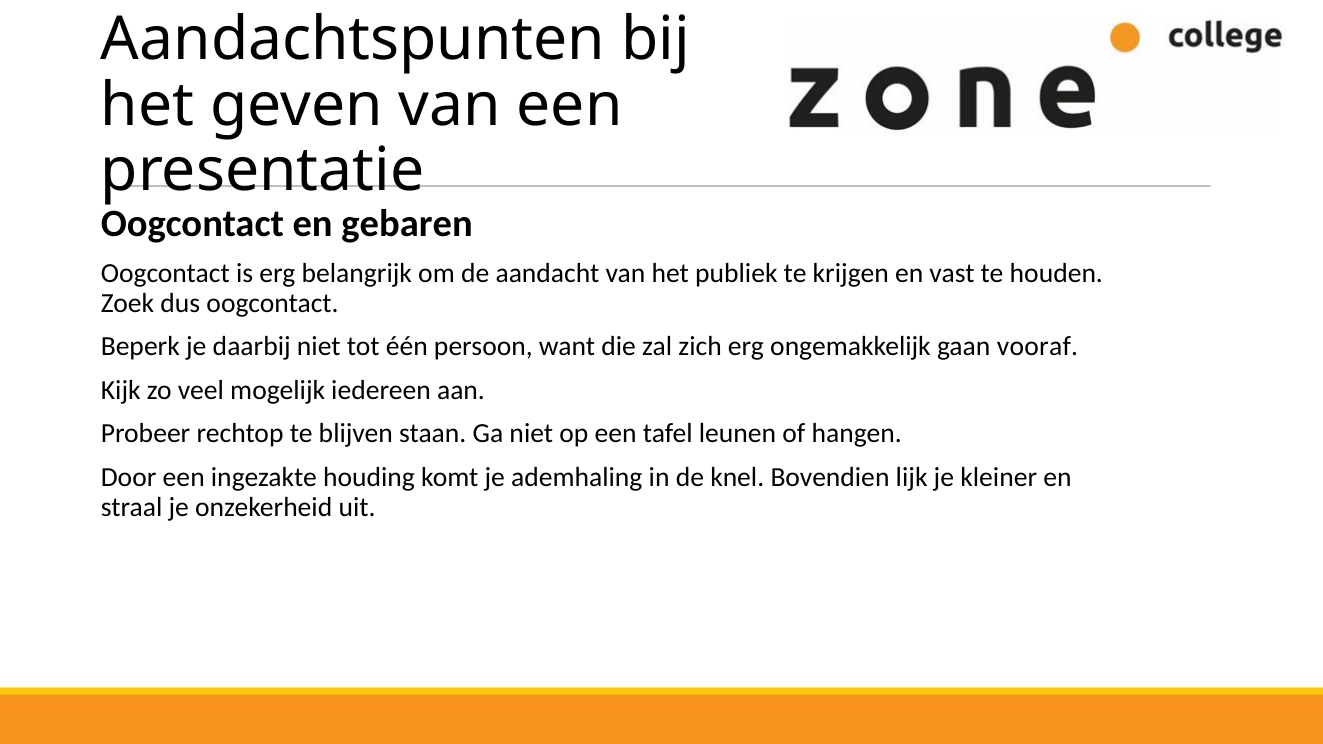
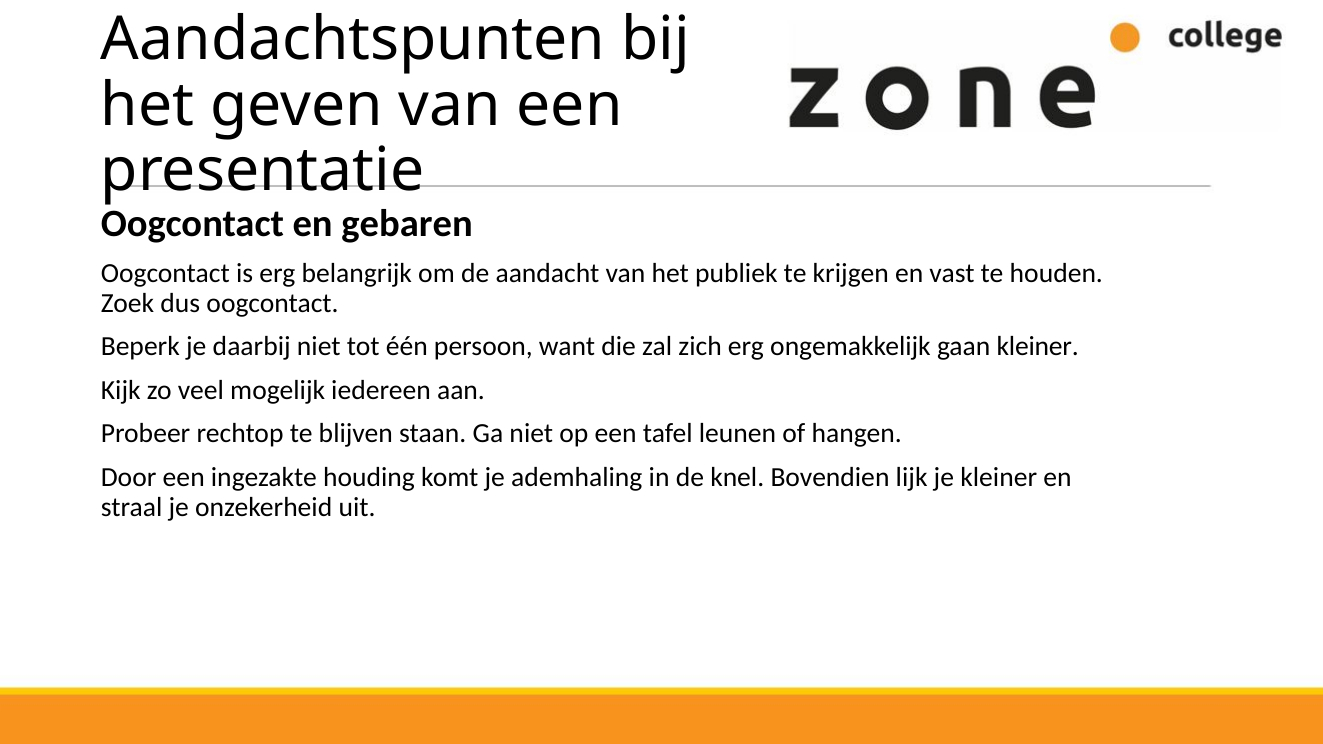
gaan vooraf: vooraf -> kleiner (1038, 347)
